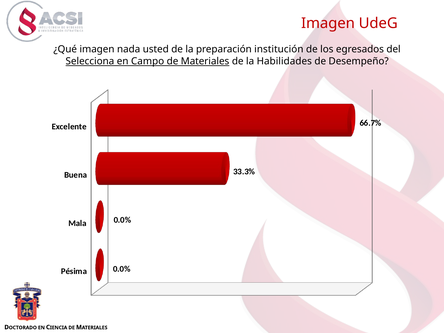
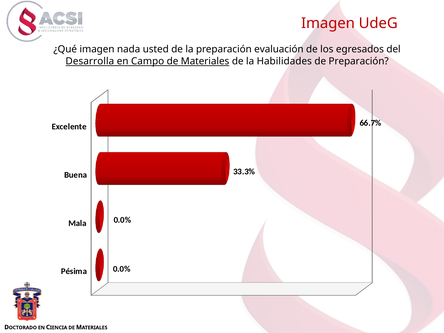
institución: institución -> evaluación (279, 49)
Selecciona: Selecciona -> Desarrolla (90, 61)
de Desempeño: Desempeño -> Preparación (359, 61)
